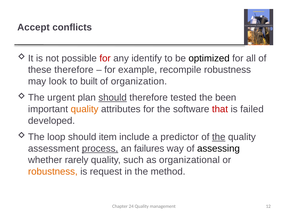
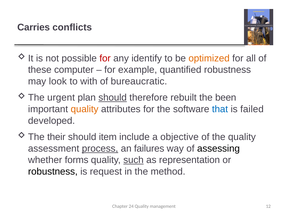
Accept: Accept -> Carries (34, 27)
optimized colour: black -> orange (209, 58)
these therefore: therefore -> computer (74, 70)
recompile: recompile -> quantified (181, 70)
built: built -> with (89, 81)
organization: organization -> bureaucratic (139, 81)
tested: tested -> rebuilt (184, 98)
that colour: red -> blue (220, 109)
loop: loop -> their (56, 137)
predictor: predictor -> objective (179, 137)
the underline: present -> none (219, 137)
rarely: rarely -> forms (77, 160)
such underline: none -> present (133, 160)
organizational: organizational -> representation (189, 160)
robustness colour: orange -> black (53, 172)
